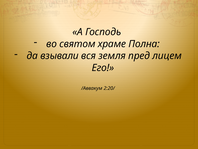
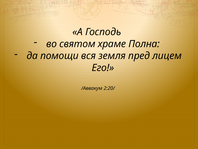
взывали: взывали -> помощи (59, 56)
